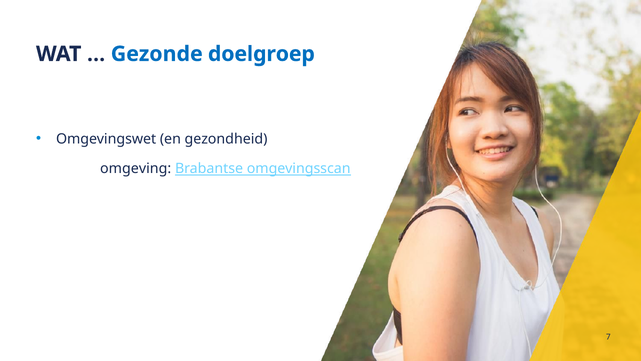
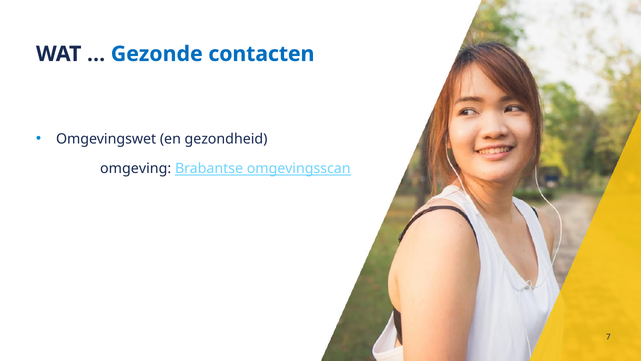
doelgroep: doelgroep -> contacten (261, 54)
